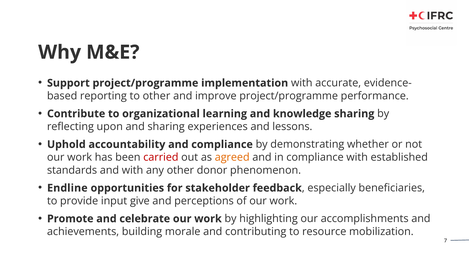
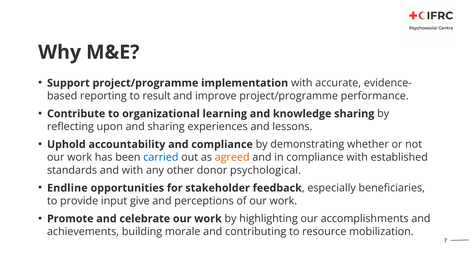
to other: other -> result (157, 96)
carried colour: red -> blue (161, 157)
phenomenon: phenomenon -> psychological (266, 170)
